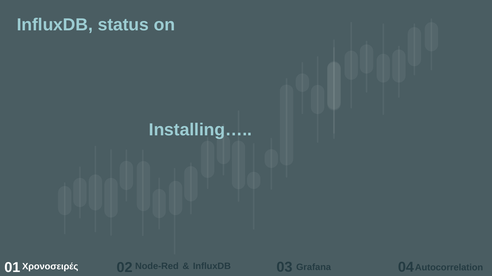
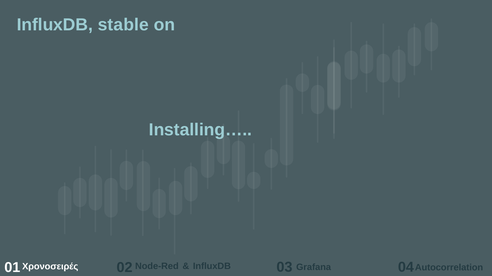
status: status -> stable (123, 25)
